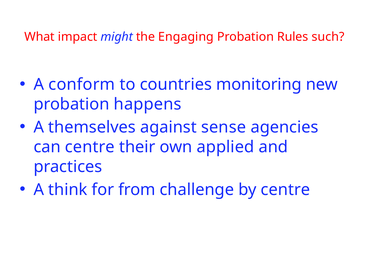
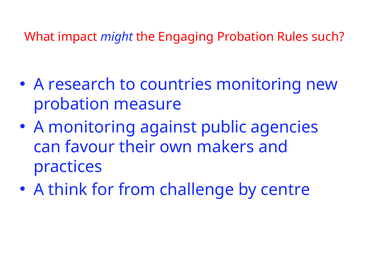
conform: conform -> research (82, 84)
happens: happens -> measure (148, 104)
A themselves: themselves -> monitoring (92, 127)
sense: sense -> public (224, 127)
can centre: centre -> favour (90, 147)
applied: applied -> makers (225, 147)
